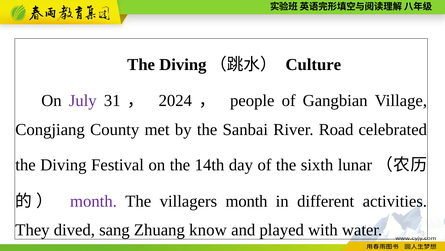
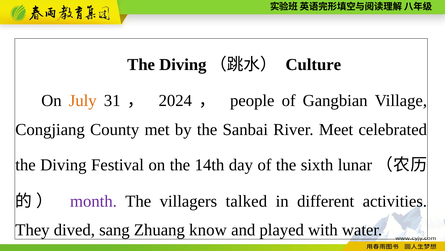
July colour: purple -> orange (83, 101)
Road: Road -> Meet (336, 129)
villagers month: month -> talked (246, 201)
